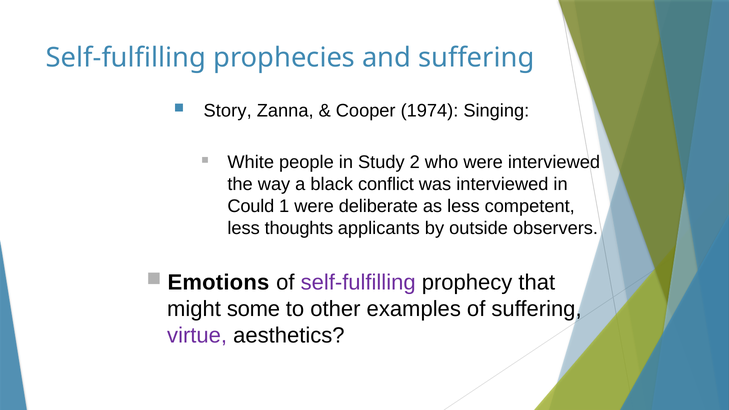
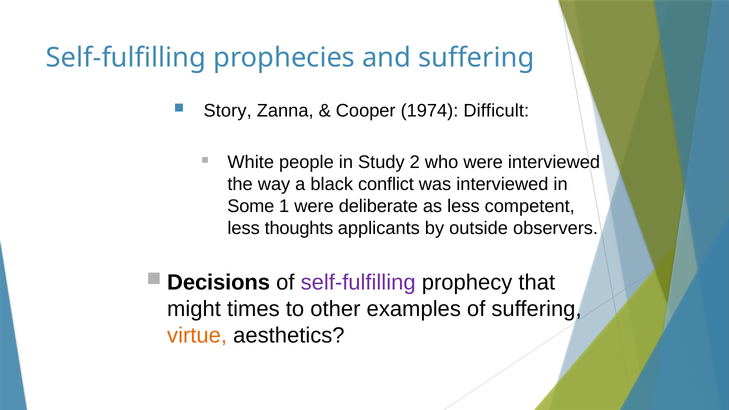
Singing: Singing -> Difficult (496, 111)
Could: Could -> Some (251, 206)
Emotions: Emotions -> Decisions (219, 282)
some: some -> times (253, 309)
virtue colour: purple -> orange (197, 335)
